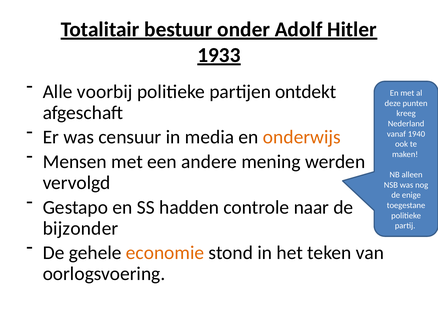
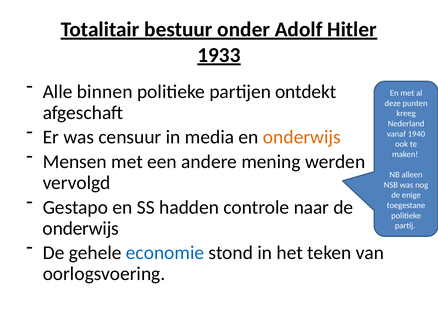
voorbij: voorbij -> binnen (105, 92)
bijzonder: bijzonder -> onderwijs (81, 229)
economie colour: orange -> blue (165, 253)
